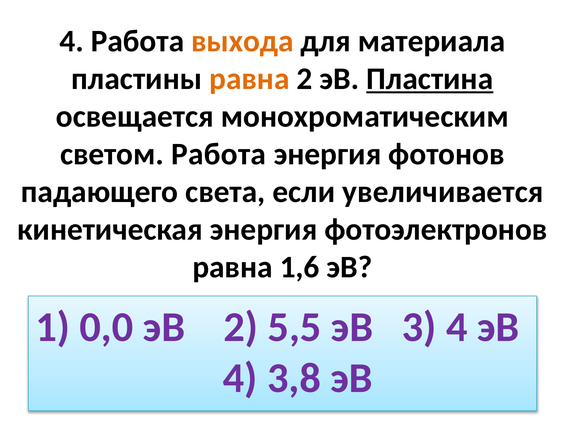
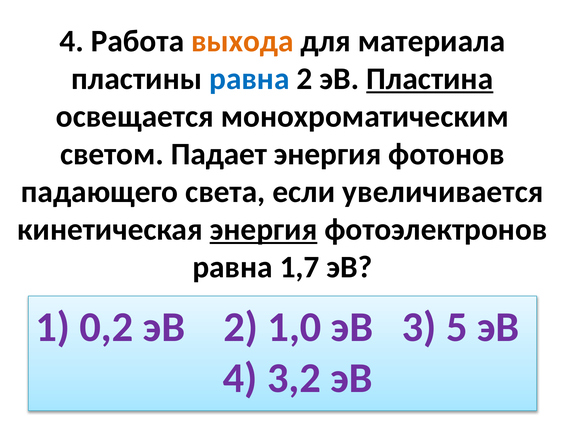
равна colour: orange -> blue (249, 79)
светом Работа: Работа -> Падает (219, 154)
энергия underline: none -> present (264, 229)
1,6: 1,6 -> 1,7 (300, 267)
0,0: 0,0 -> 0,2 (106, 327)
5,5: 5,5 -> 1,0 (294, 327)
3 4: 4 -> 5 (457, 327)
3,8: 3,8 -> 3,2 (294, 378)
